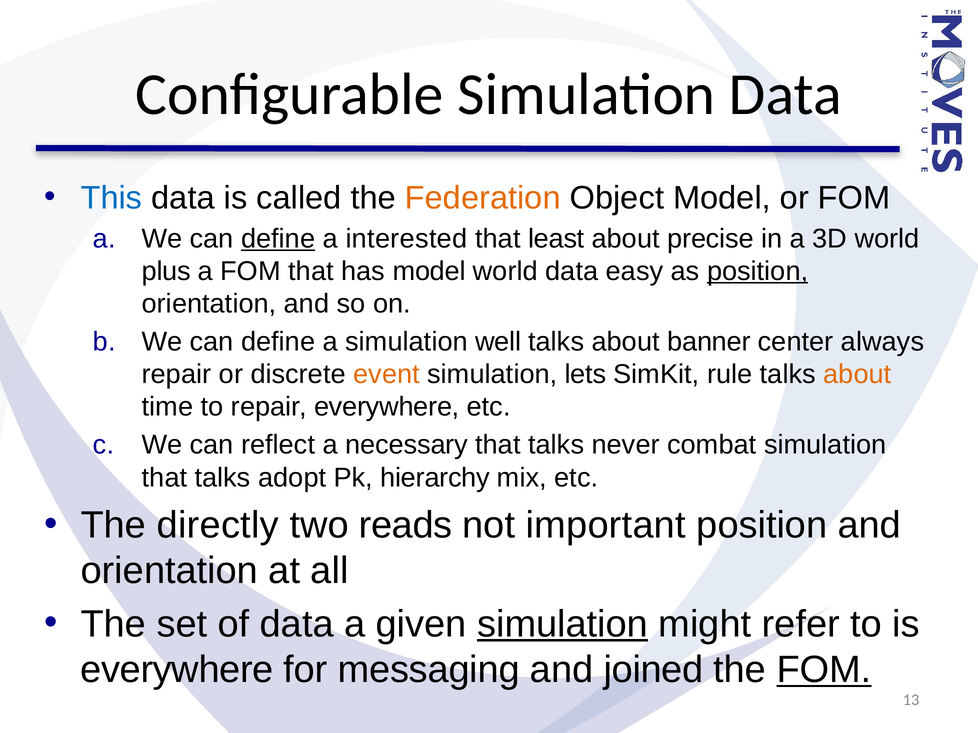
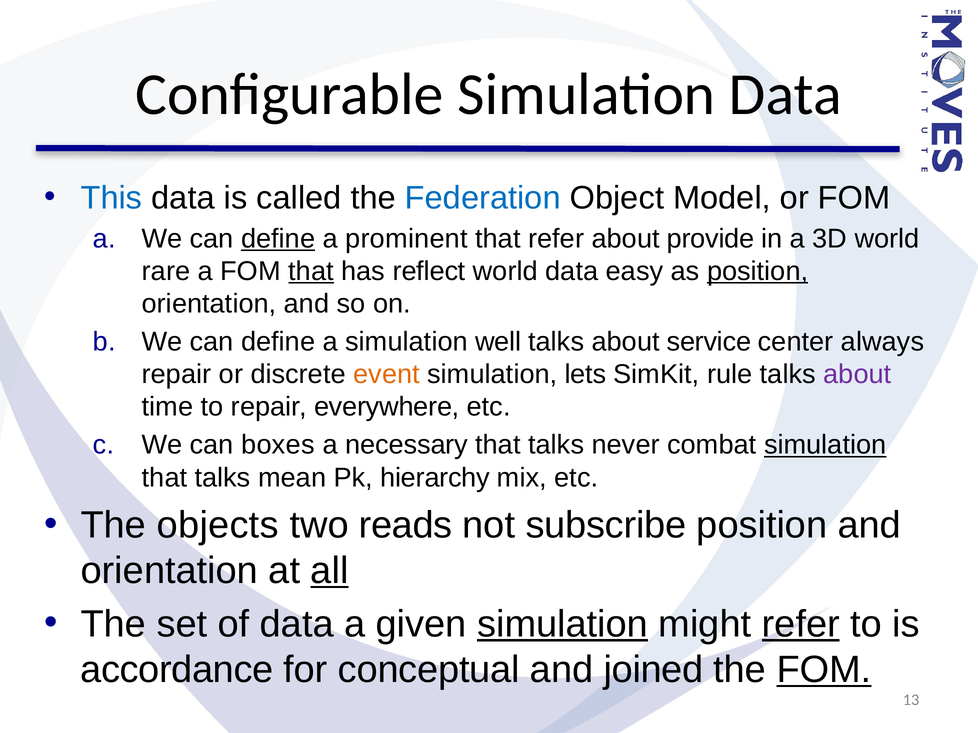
Federation colour: orange -> blue (483, 198)
interested: interested -> prominent (407, 239)
that least: least -> refer (556, 239)
precise: precise -> provide (711, 239)
plus: plus -> rare (166, 271)
that underline: none -> present (311, 271)
has model: model -> reflect (429, 271)
banner: banner -> service (709, 342)
about colour: orange -> purple (857, 375)
reflect: reflect -> boxes (278, 445)
simulation underline: none -> present (825, 445)
adopt: adopt -> mean (292, 478)
directly: directly -> objects (218, 525)
important: important -> subscribe (606, 525)
all underline: none -> present (330, 571)
refer underline: none -> present (801, 624)
everywhere: everywhere -> accordance (177, 670)
messaging: messaging -> conceptual (429, 670)
